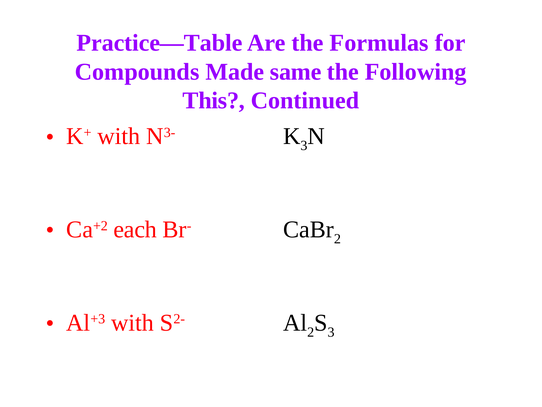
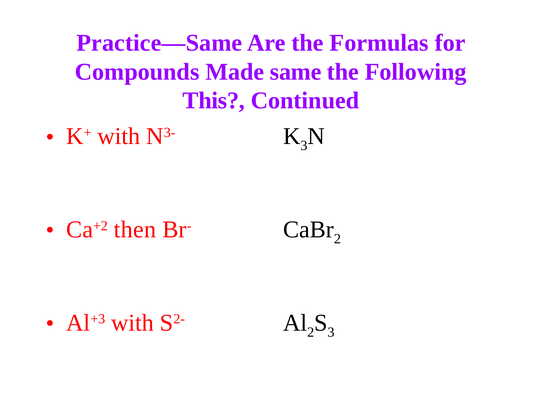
Practice—Table: Practice—Table -> Practice—Same (159, 43)
each: each -> then (135, 229)
